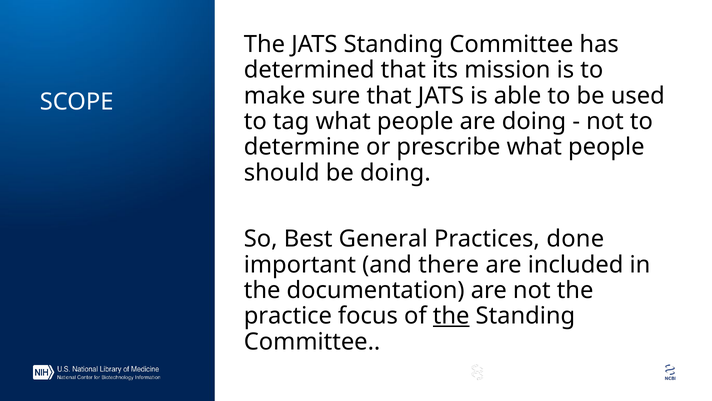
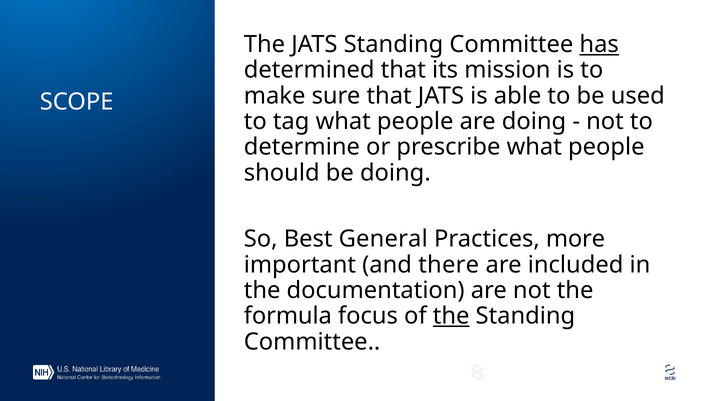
has underline: none -> present (599, 44)
done: done -> more (576, 239)
practice: practice -> formula (288, 316)
